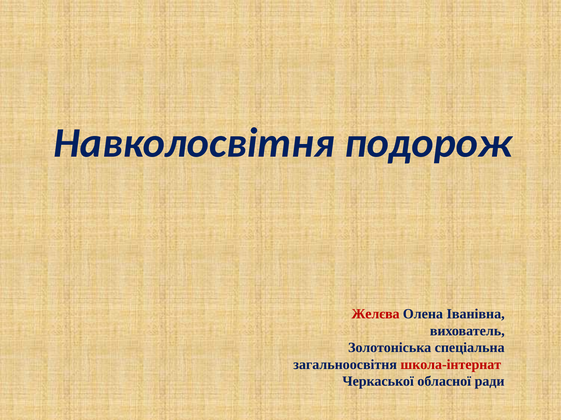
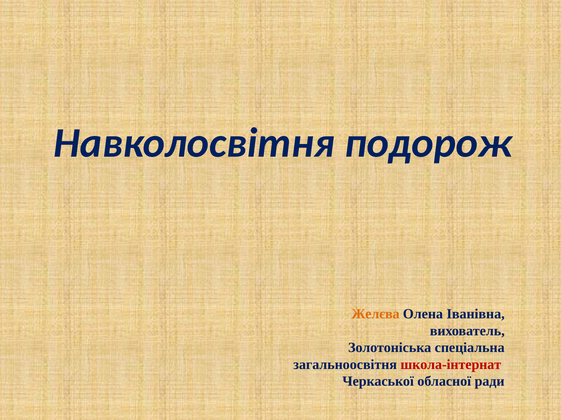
Желєва colour: red -> orange (376, 315)
